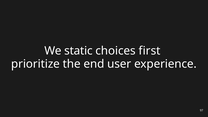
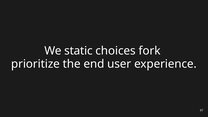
first: first -> fork (150, 51)
